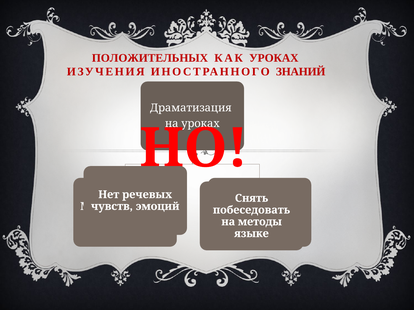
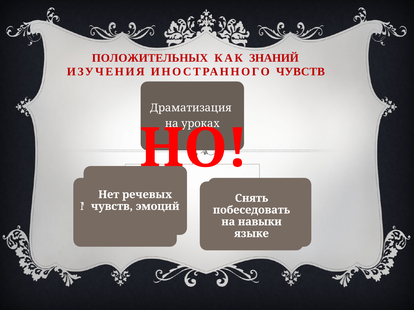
КАК УРОКАХ: УРОКАХ -> ЗНАНИЙ (274, 58)
ИНОСТРАННОГО ЗНАНИЙ: ЗНАНИЙ -> ЧУВСТВ (301, 72)
методы: методы -> навыки (260, 222)
